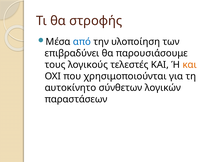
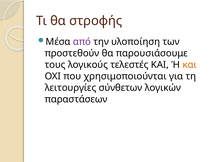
από colour: blue -> purple (82, 42)
επιβραδύνει: επιβραδύνει -> προστεθούν (72, 53)
αυτοκίνητο: αυτοκίνητο -> λειτουργίες (70, 88)
